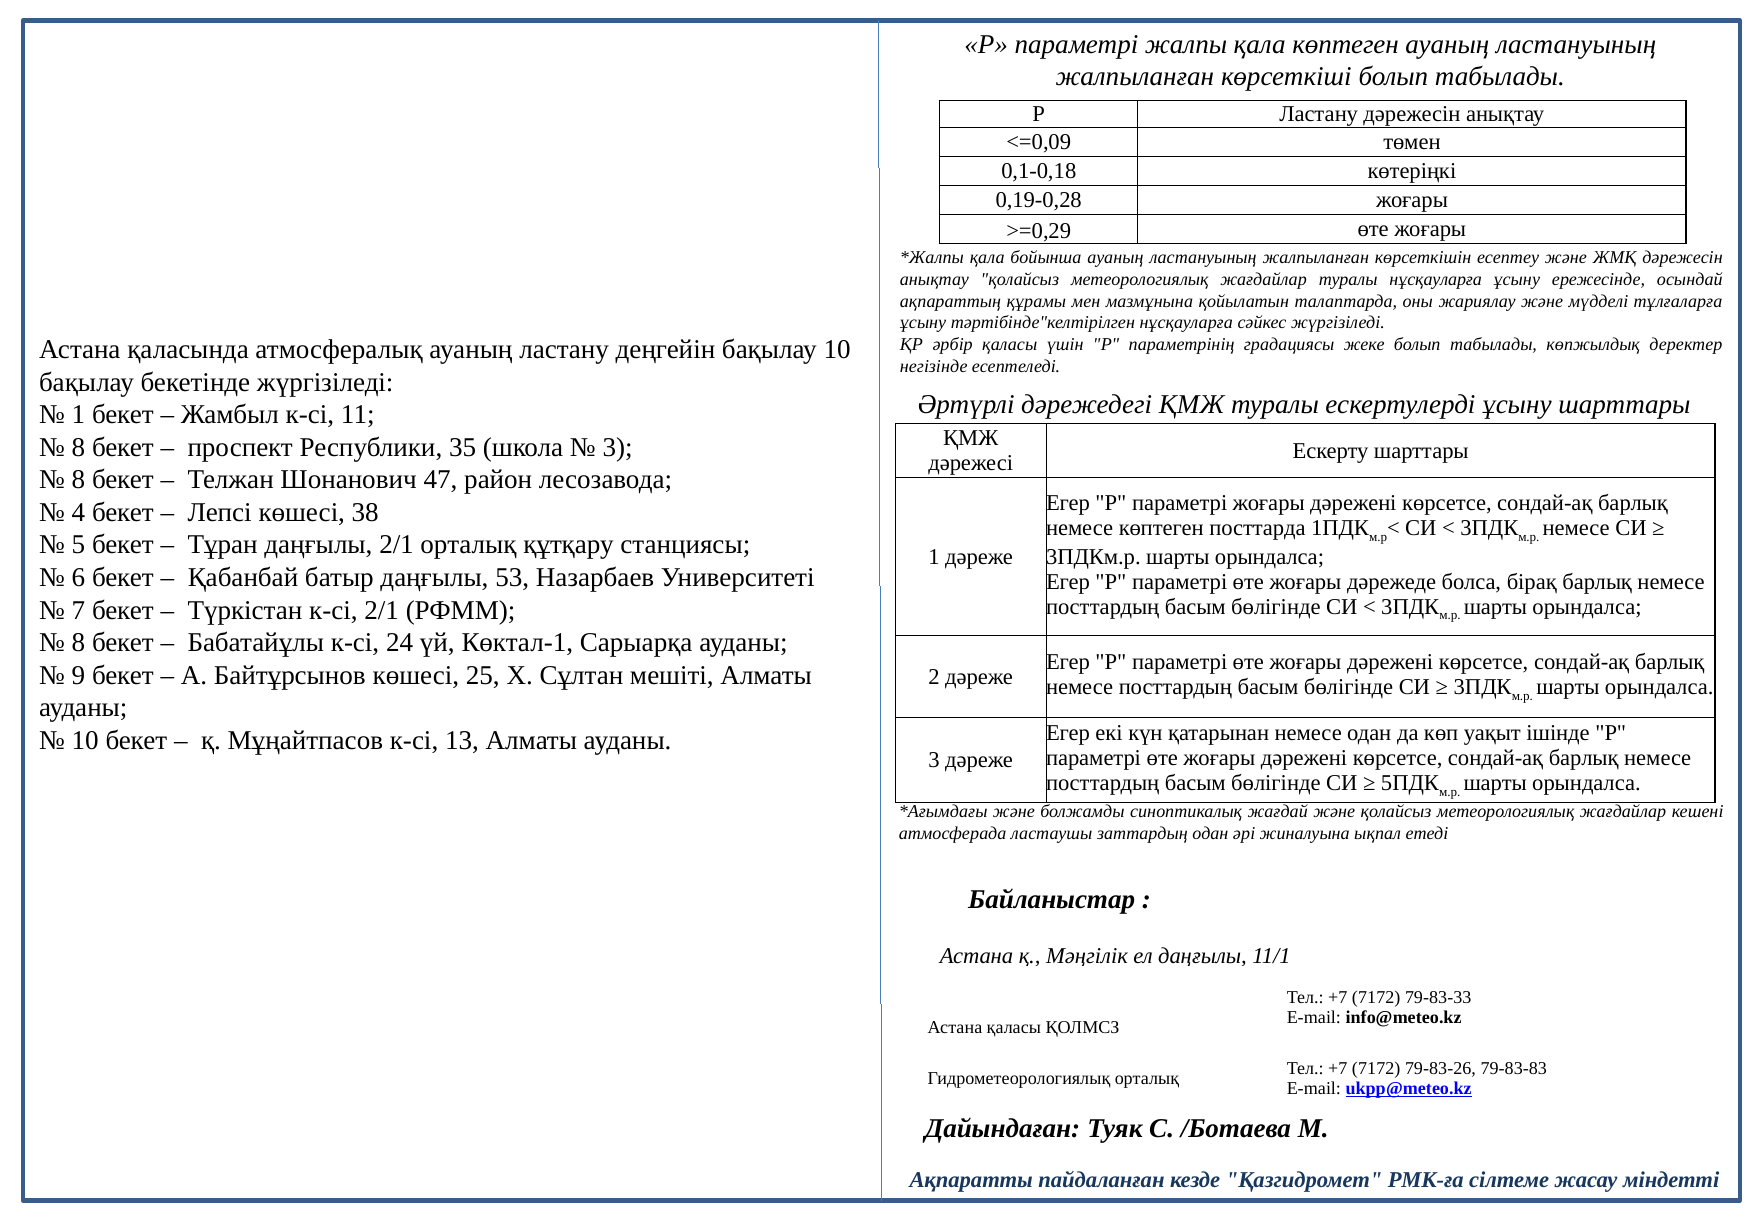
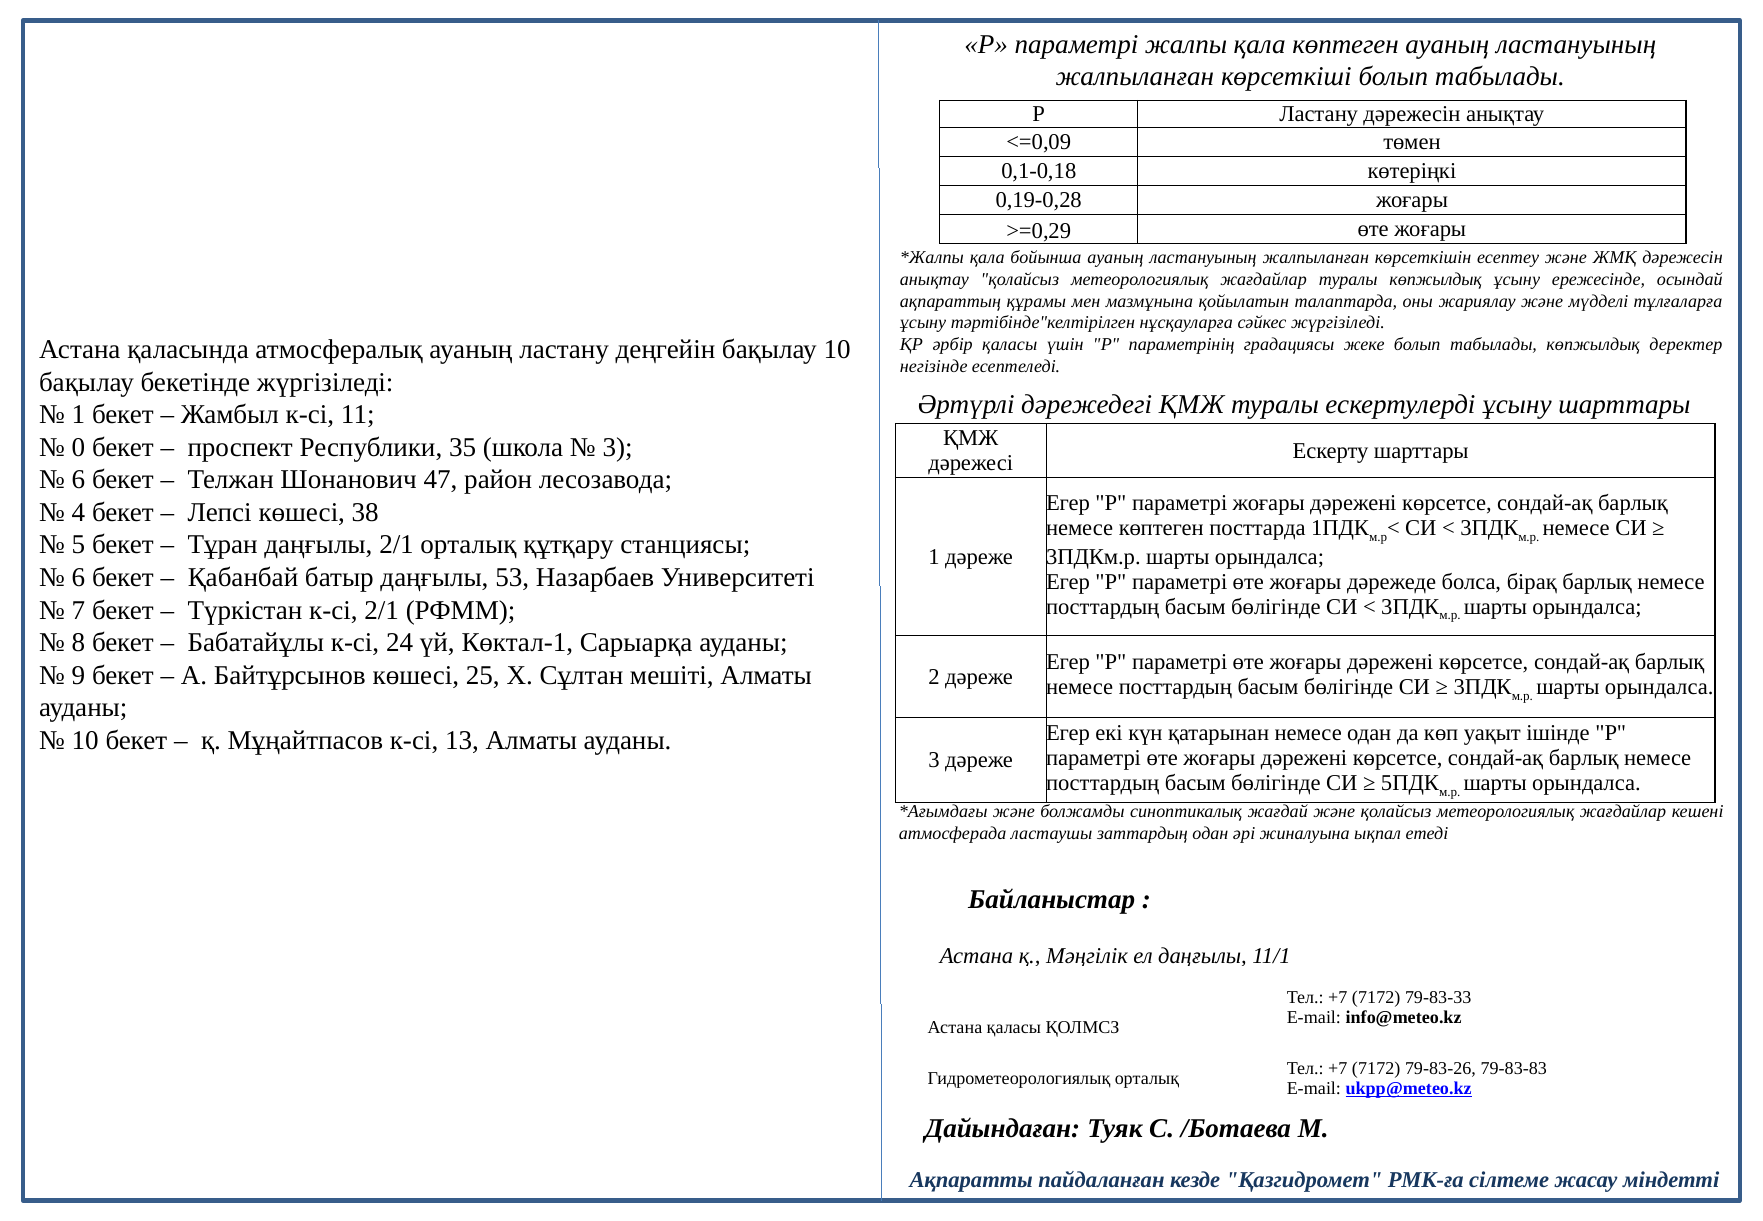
туралы нұсқауларға: нұсқауларға -> көпжылдық (1436, 279)
8: 8 -> 0 (78, 447)
8: 8 -> 6 (78, 480)
